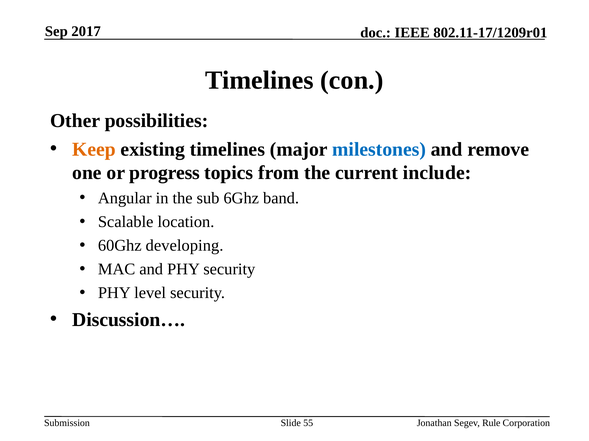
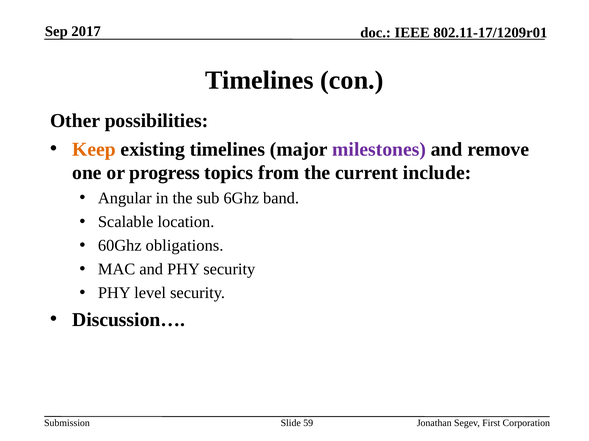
milestones colour: blue -> purple (379, 150)
developing: developing -> obligations (185, 246)
55: 55 -> 59 (308, 424)
Rule: Rule -> First (491, 424)
